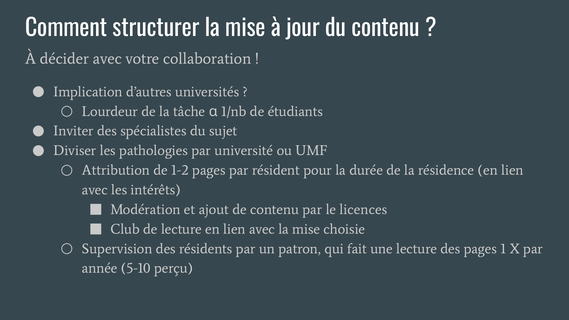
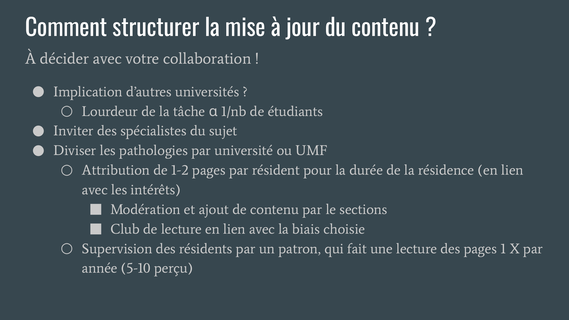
licences: licences -> sections (363, 209)
avec la mise: mise -> biais (306, 229)
